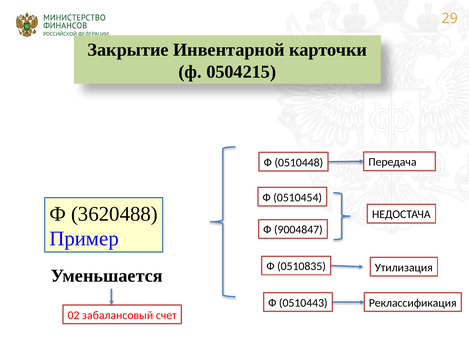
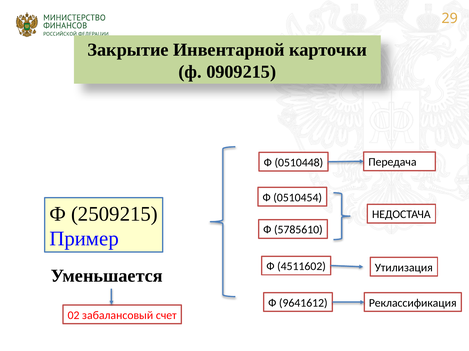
0504215: 0504215 -> 0909215 (241, 72)
3620488: 3620488 -> 2509215 (114, 214)
9004847: 9004847 -> 5785610 (298, 230)
0510835: 0510835 -> 4511602 (302, 267)
0510443: 0510443 -> 9641612 (303, 304)
